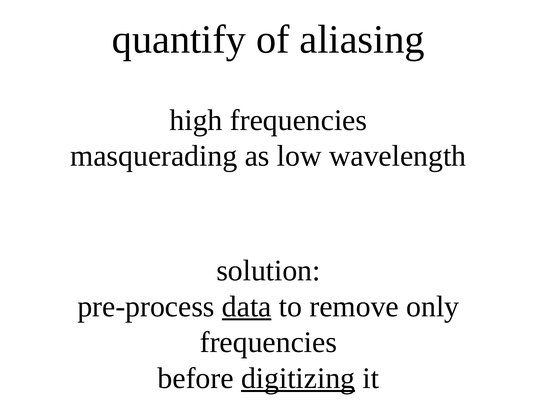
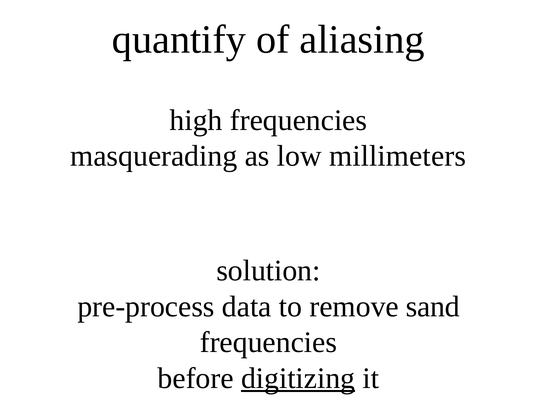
wavelength: wavelength -> millimeters (398, 156)
data underline: present -> none (247, 306)
only: only -> sand (433, 306)
